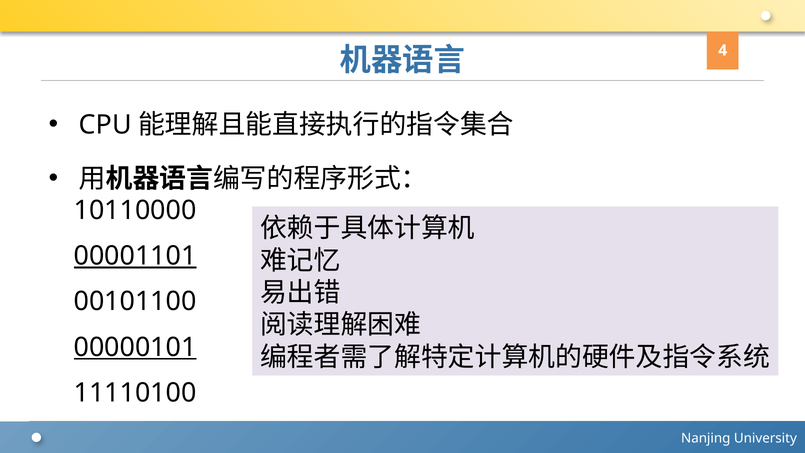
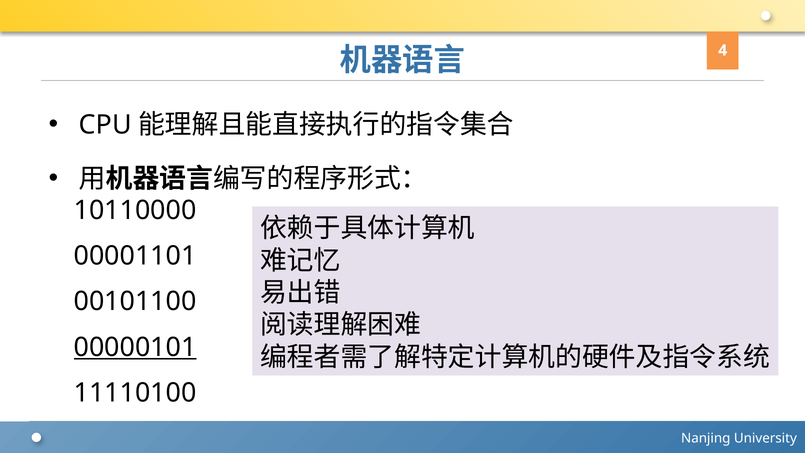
00001101 underline: present -> none (135, 256)
